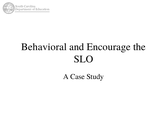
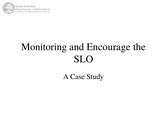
Behavioral: Behavioral -> Monitoring (44, 47)
